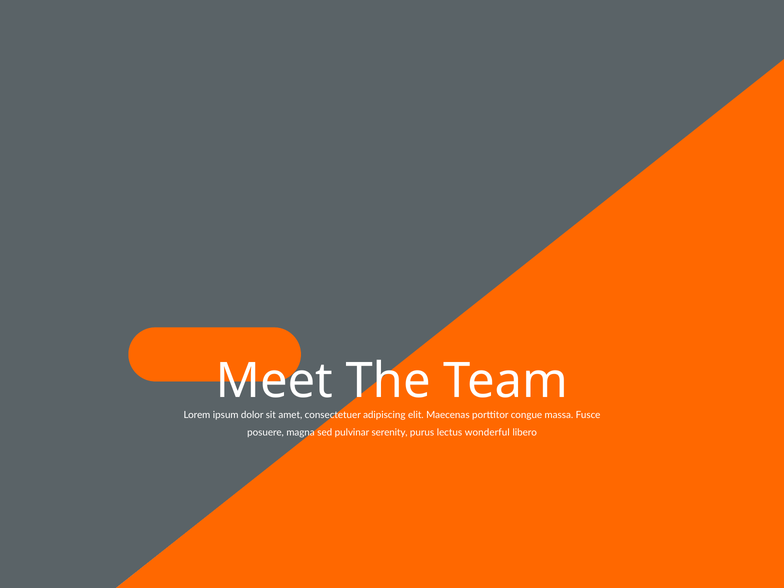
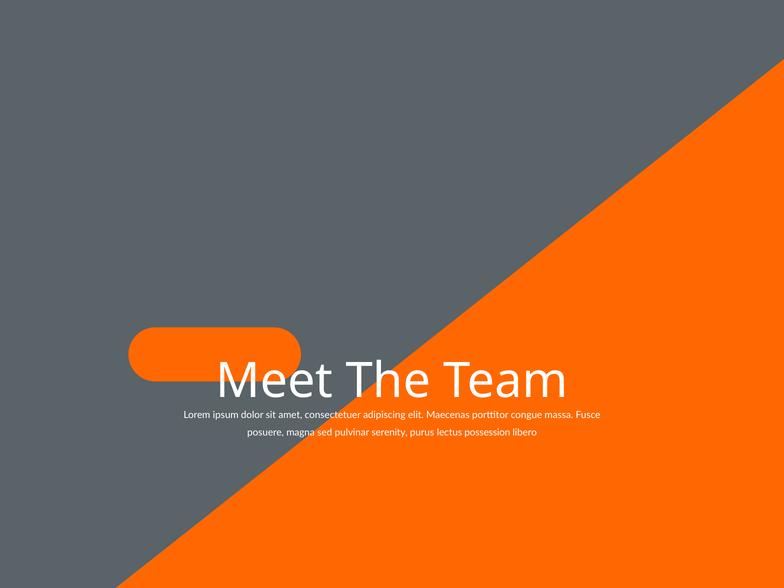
wonderful: wonderful -> possession (487, 433)
